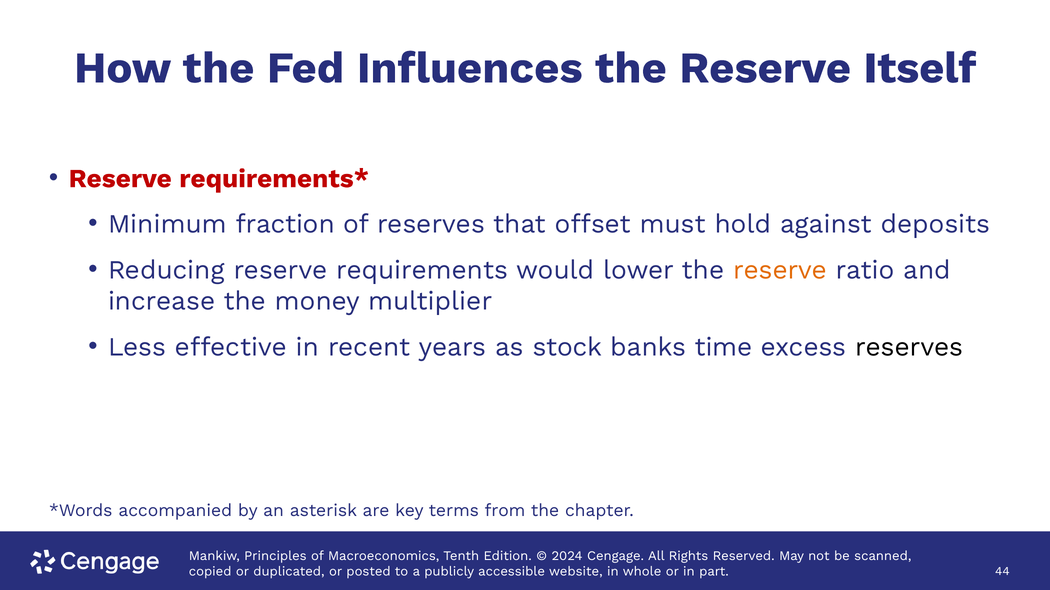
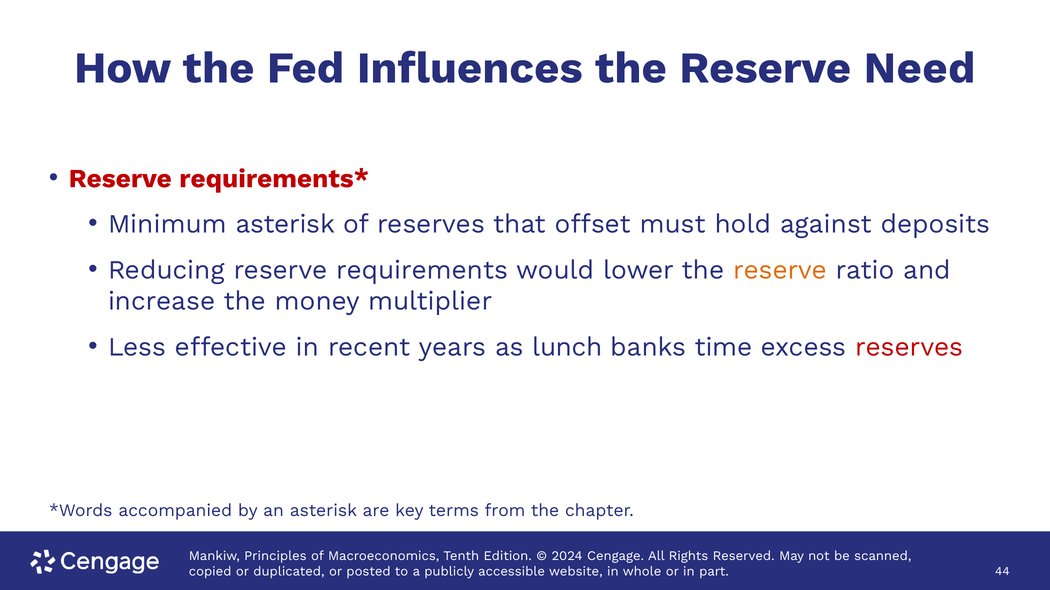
Itself: Itself -> Need (920, 68)
Minimum fraction: fraction -> asterisk (285, 224)
stock: stock -> lunch (567, 347)
reserves colour: black -> red (909, 347)
